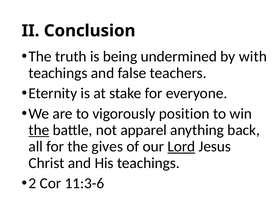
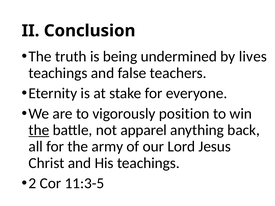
with: with -> lives (253, 57)
gives: gives -> army (107, 147)
Lord underline: present -> none (181, 147)
11:3-6: 11:3-6 -> 11:3-5 (84, 184)
